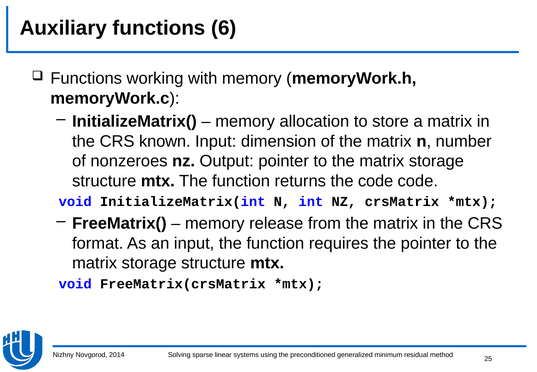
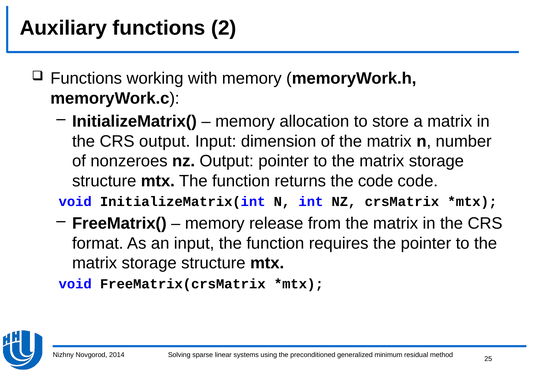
6: 6 -> 2 (224, 28)
CRS known: known -> output (165, 141)
